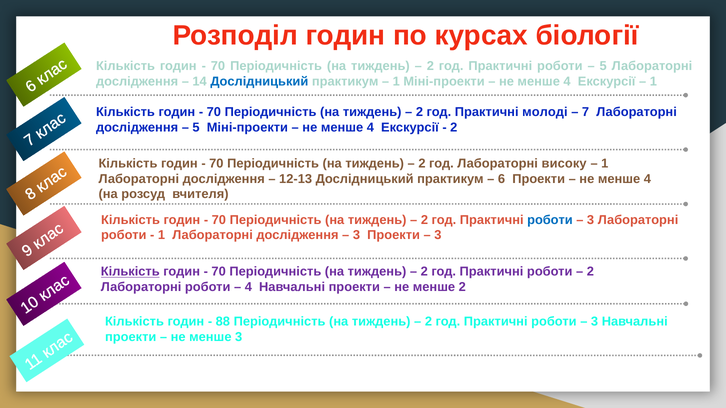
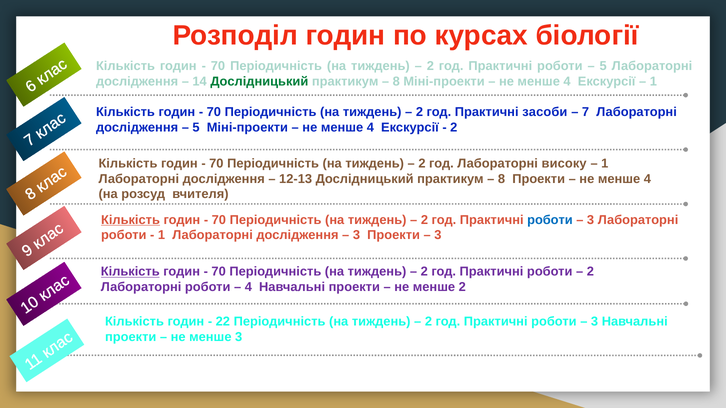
Дослідницький colour: blue -> green (259, 82)
1: 1 -> 8 (396, 82)
молоді: молоді -> засоби (545, 112)
6: 6 -> 8 (502, 179)
Кількість underline: none -> present (130, 220)
88: 88 -> 22 (223, 322)
